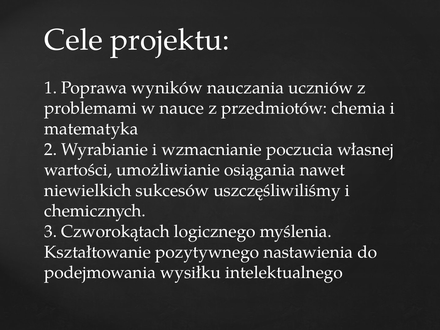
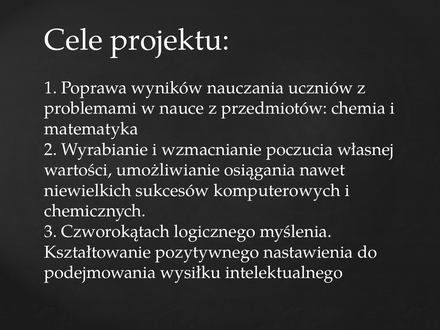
uszczęśliwiliśmy: uszczęśliwiliśmy -> komputerowych (277, 190)
